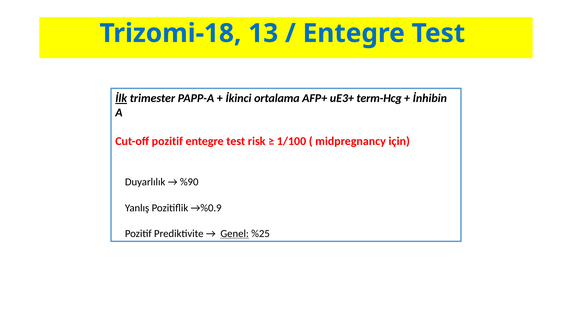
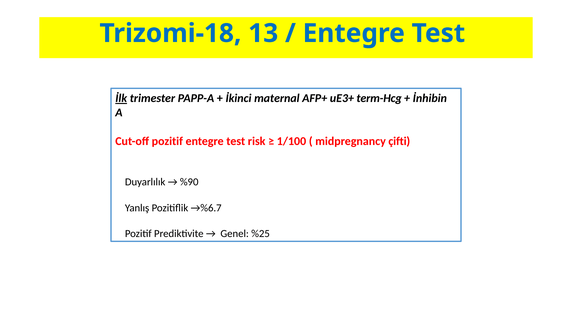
ortalama: ortalama -> maternal (277, 98)
için: için -> çifti (399, 141)
→%0.9: →%0.9 -> →%6.7 (206, 208)
Genel underline: present -> none (235, 233)
